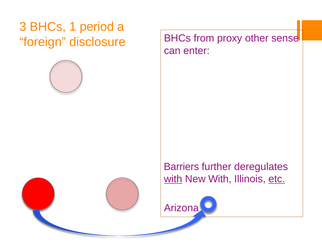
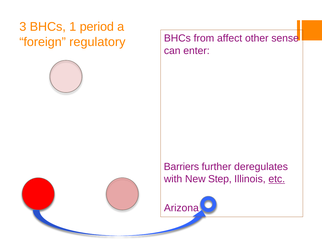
disclosure: disclosure -> regulatory (97, 42)
proxy: proxy -> affect (230, 38)
with underline: present -> none (173, 179)
New With: With -> Step (220, 179)
